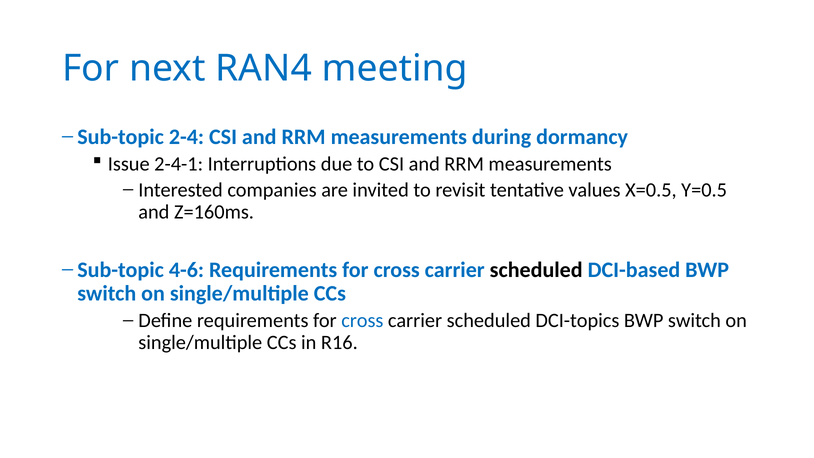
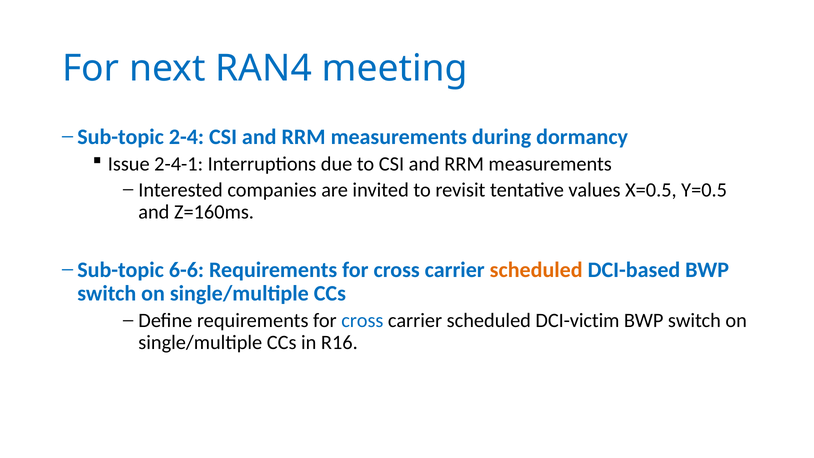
4-6: 4-6 -> 6-6 (186, 270)
scheduled colour: black -> orange (536, 270)
DCI-topics: DCI-topics -> DCI-victim (577, 321)
